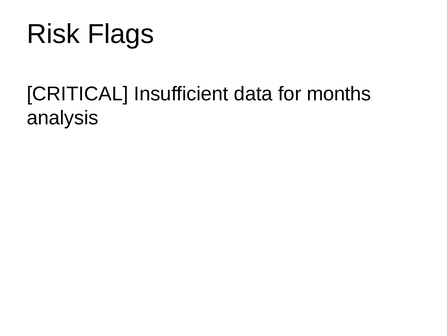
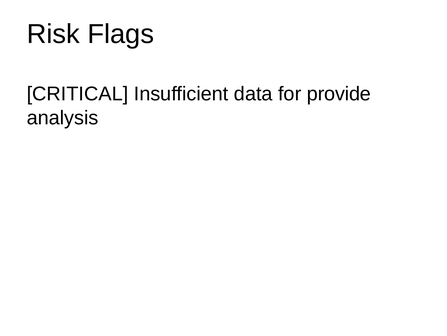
months: months -> provide (339, 94)
